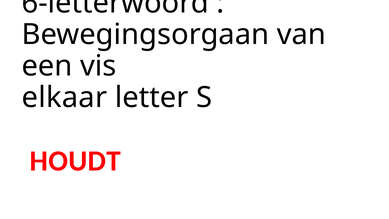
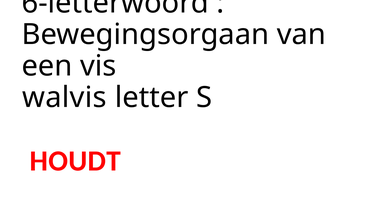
elkaar: elkaar -> walvis (64, 98)
